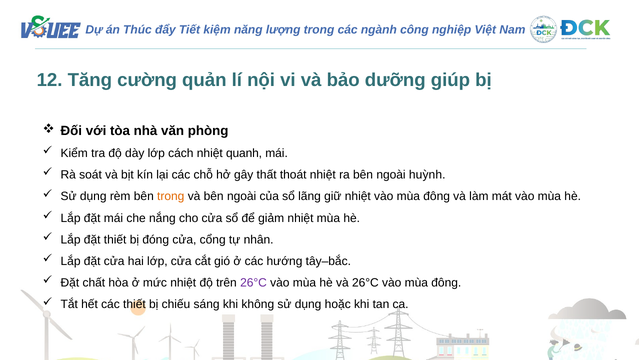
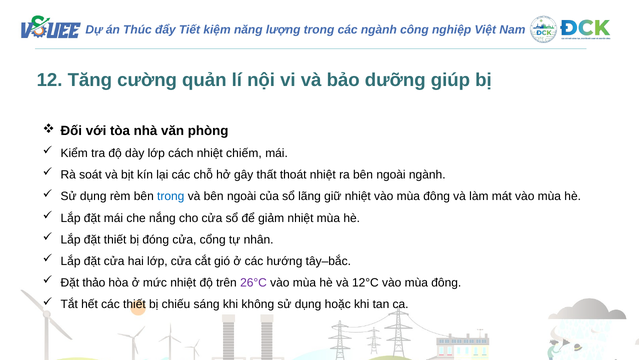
quanh: quanh -> chiếm (244, 153)
ngoài huỳnh: huỳnh -> ngành (427, 175)
trong colour: orange -> blue (171, 196)
chất: chất -> thảo (94, 282)
và 26°C: 26°C -> 12°C (365, 282)
